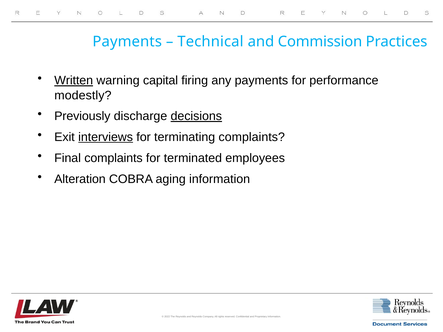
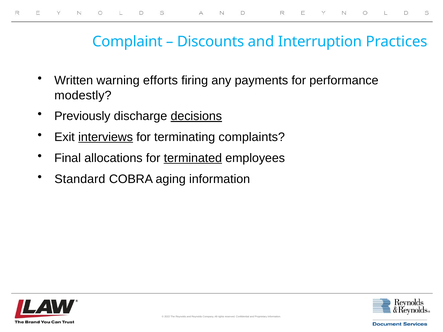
Payments: Payments -> Complaint (127, 42)
Technical: Technical -> Discounts (211, 42)
Commission: Commission -> Interruption (320, 42)
Written underline: present -> none (74, 81)
capital: capital -> efforts (160, 81)
Final complaints: complaints -> allocations (113, 158)
terminated underline: none -> present (193, 158)
Alteration: Alteration -> Standard (80, 179)
